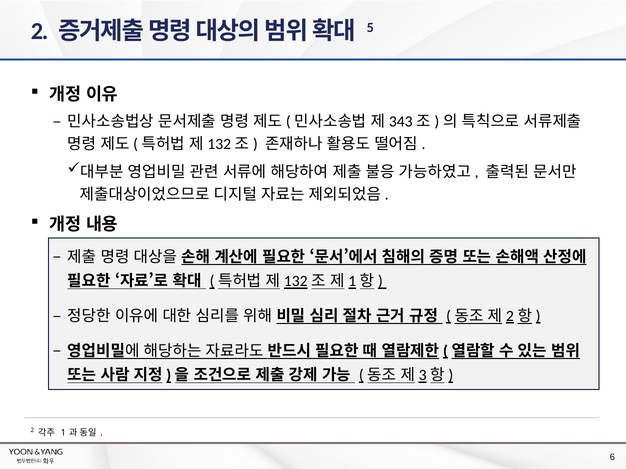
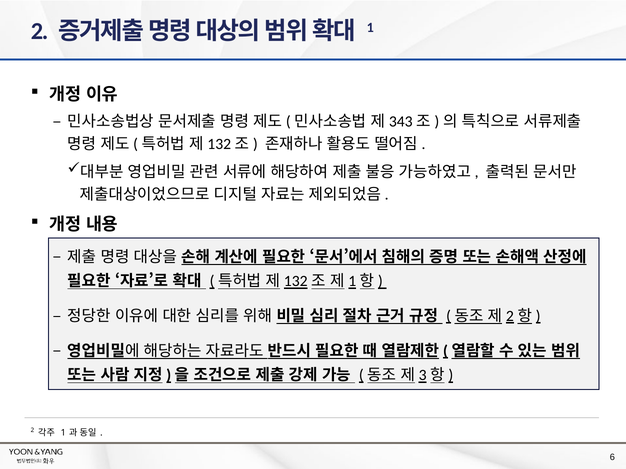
5: 5 -> 1 (370, 28)
